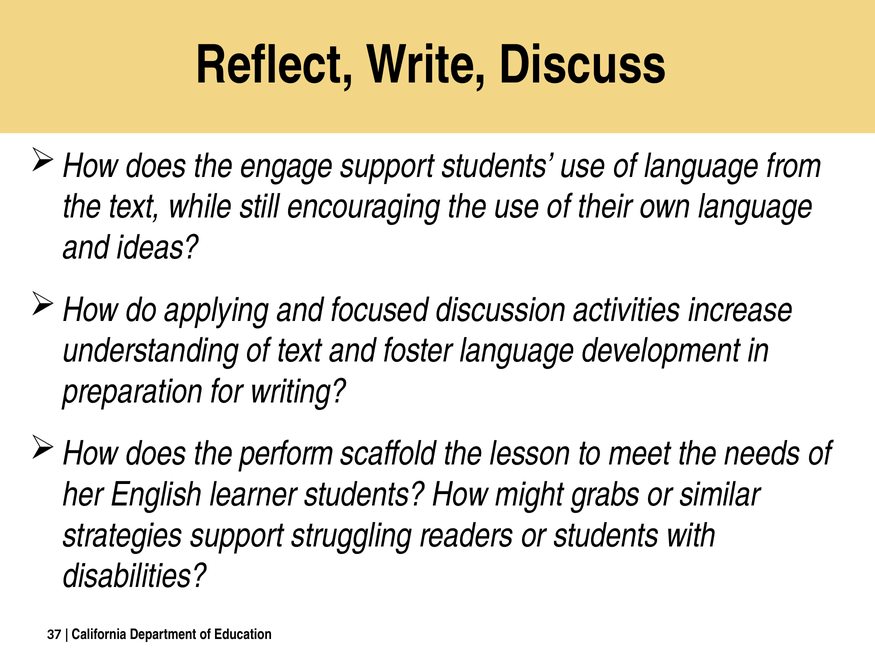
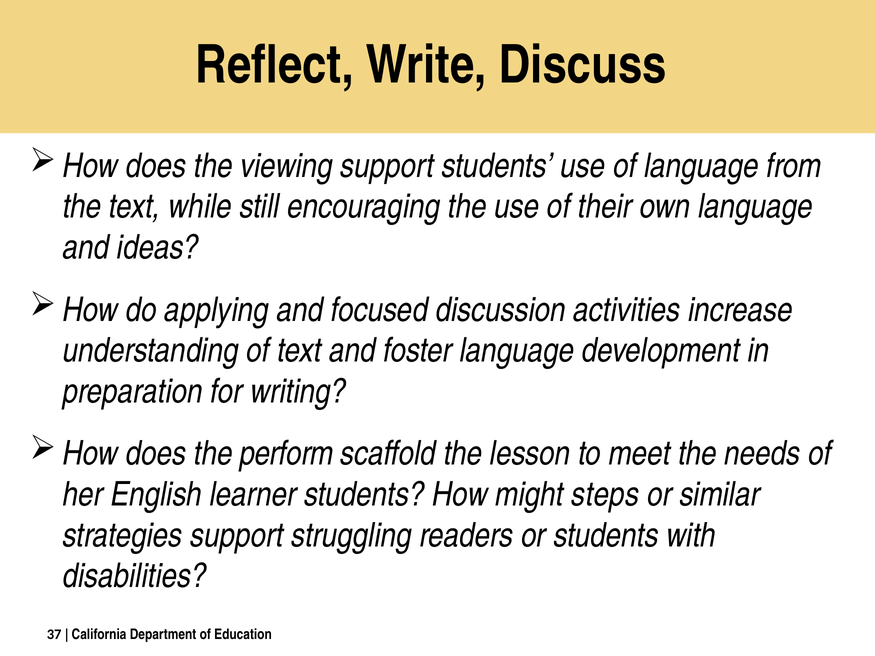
engage: engage -> viewing (287, 166)
grabs: grabs -> steps (605, 495)
